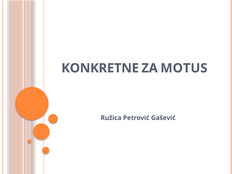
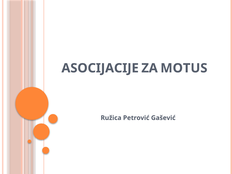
KONKRETNE: KONKRETNE -> ASOCIJACIJE (100, 68)
